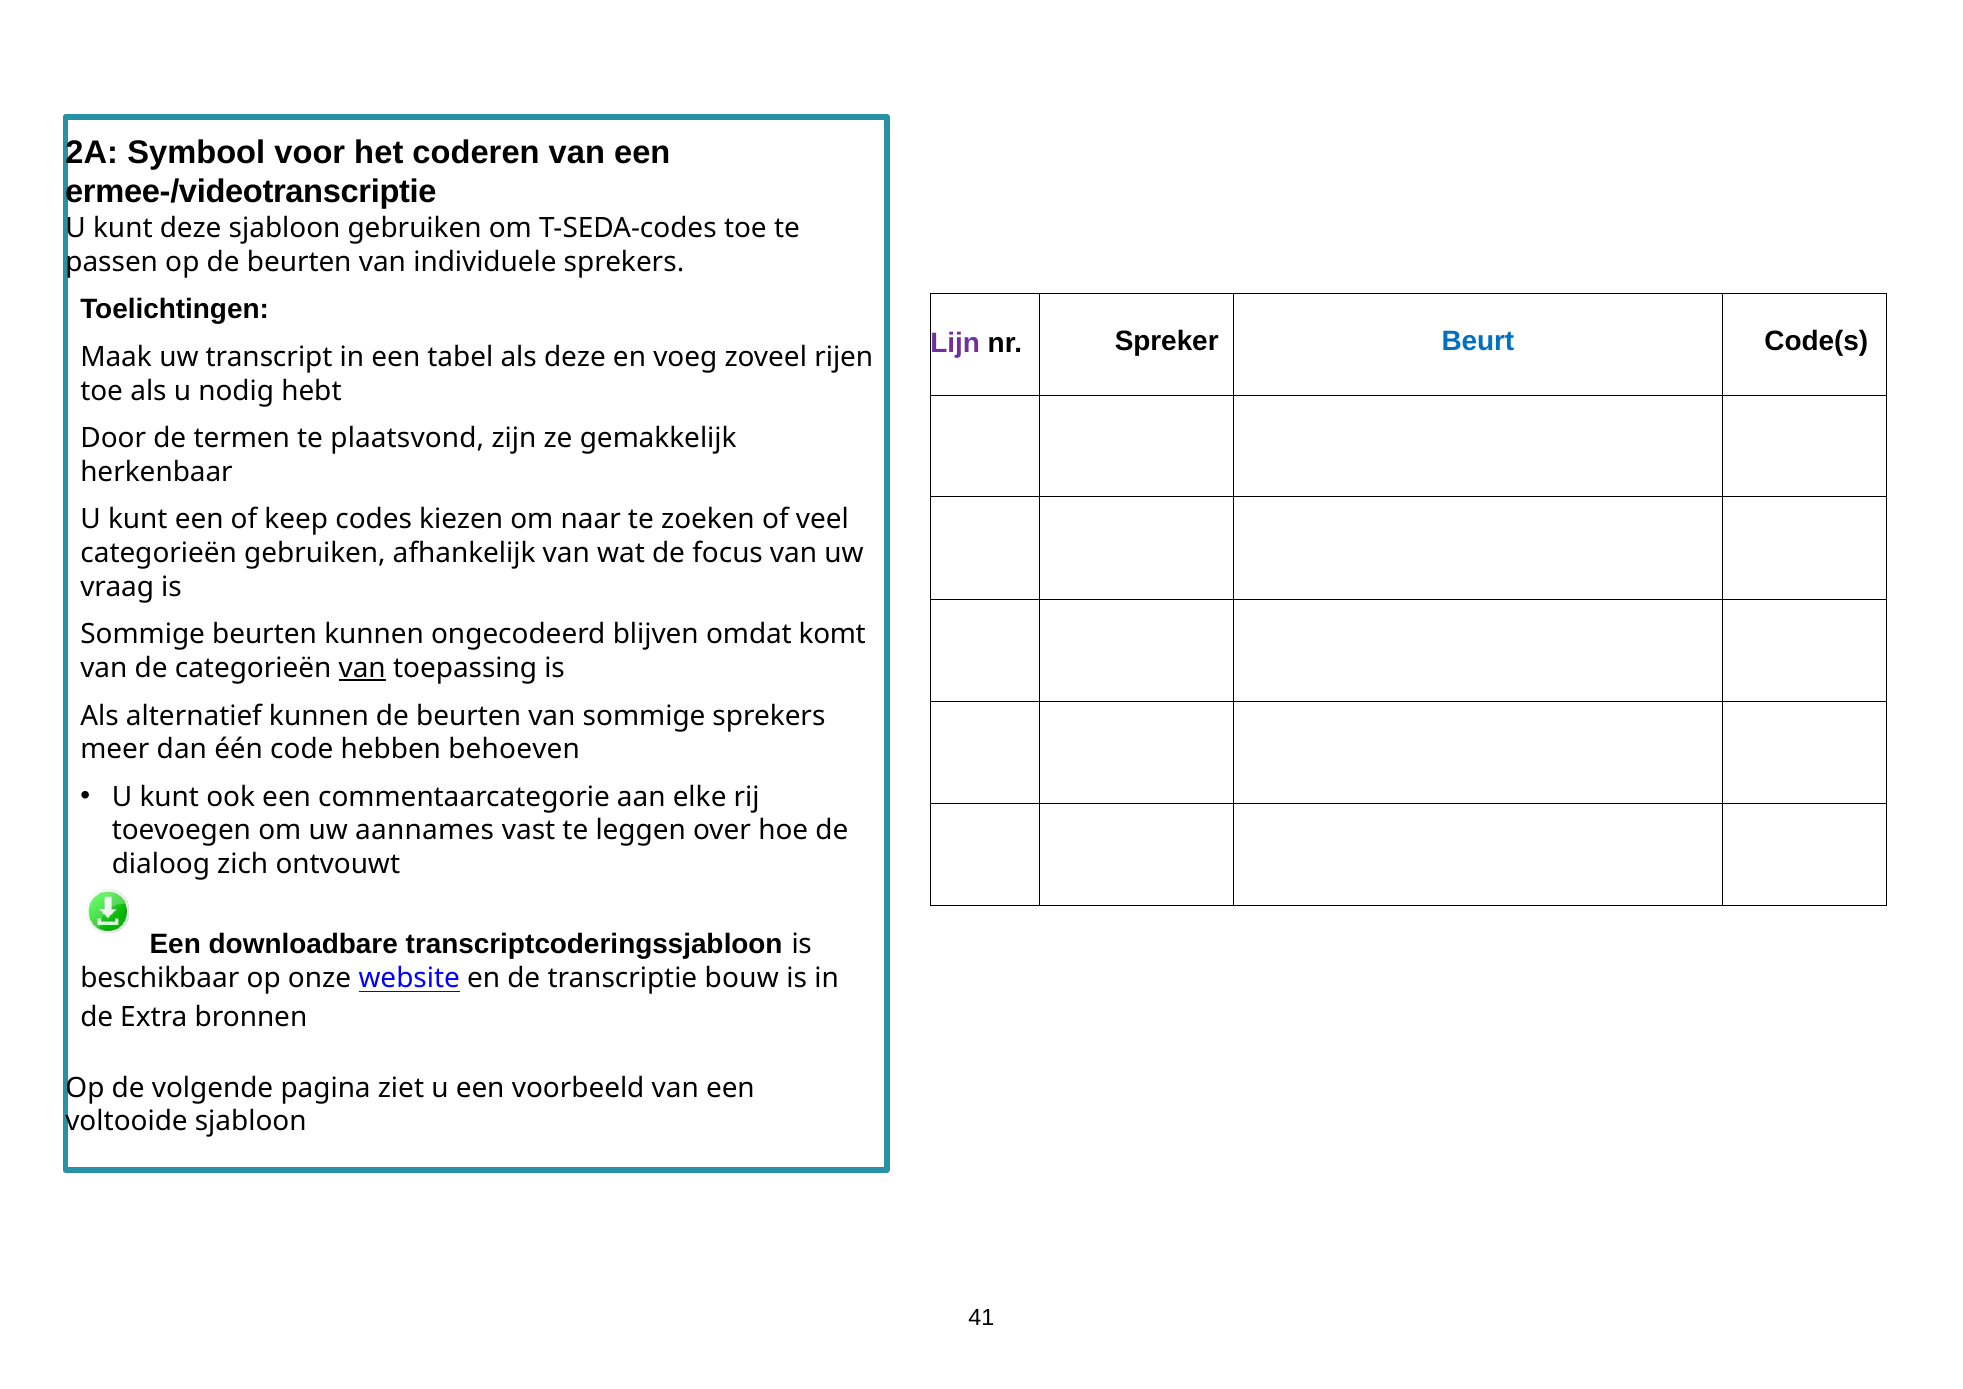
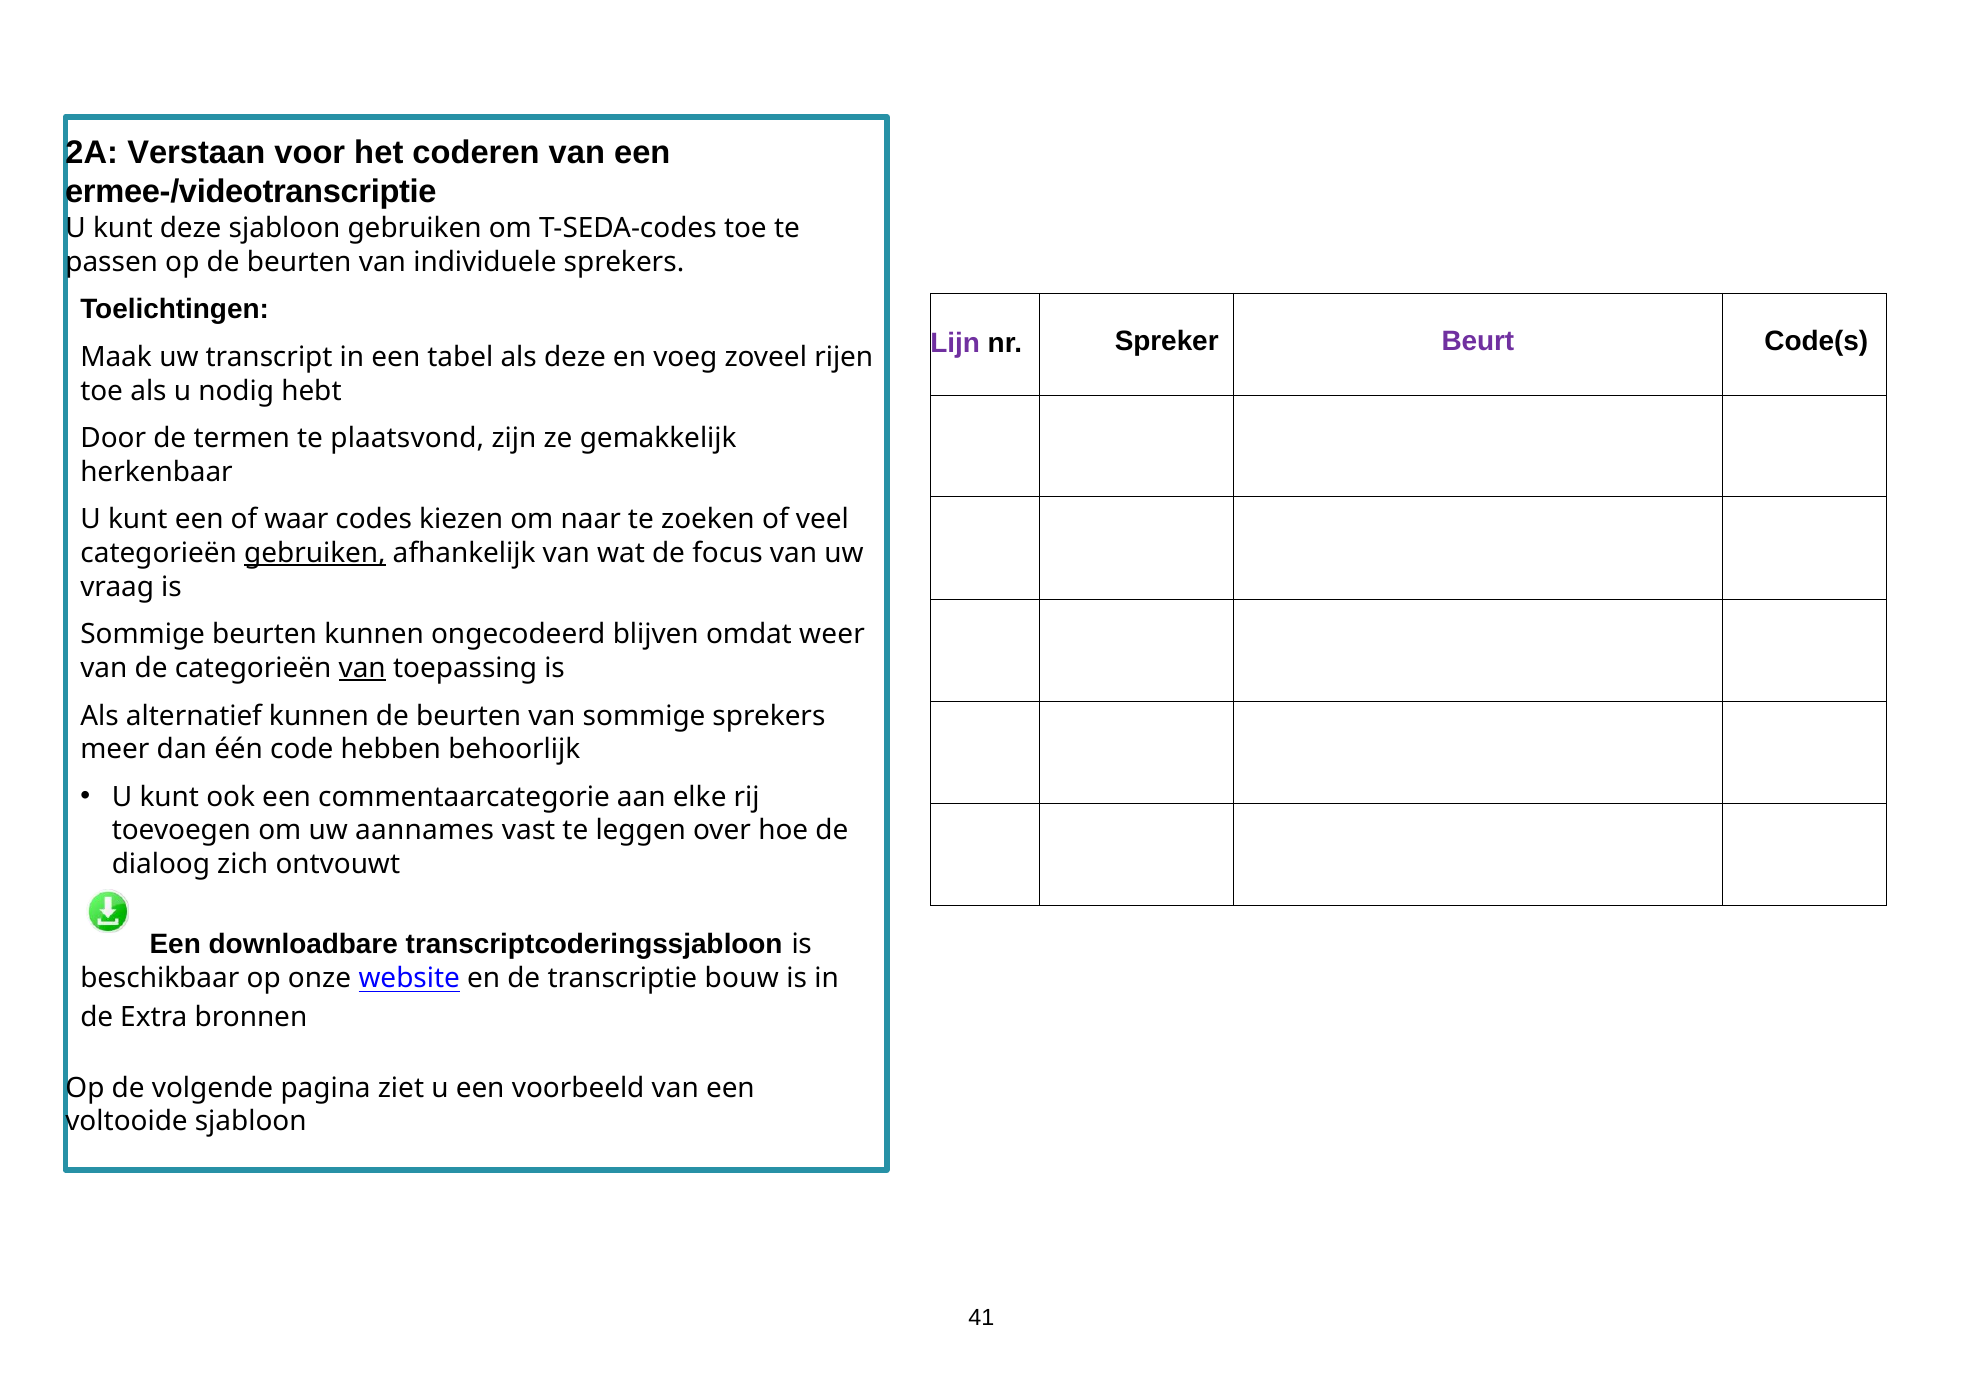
Symbool: Symbool -> Verstaan (196, 153)
Beurt colour: blue -> purple (1478, 342)
keep: keep -> waar (296, 519)
gebruiken underline: none -> present (315, 553)
komt: komt -> weer (832, 634)
behoeven: behoeven -> behoorlijk (514, 749)
